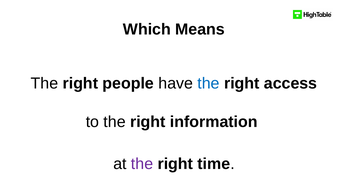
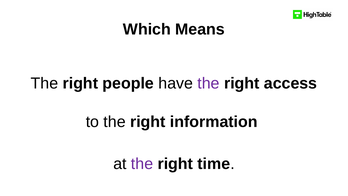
the colour: blue -> purple (209, 83)
